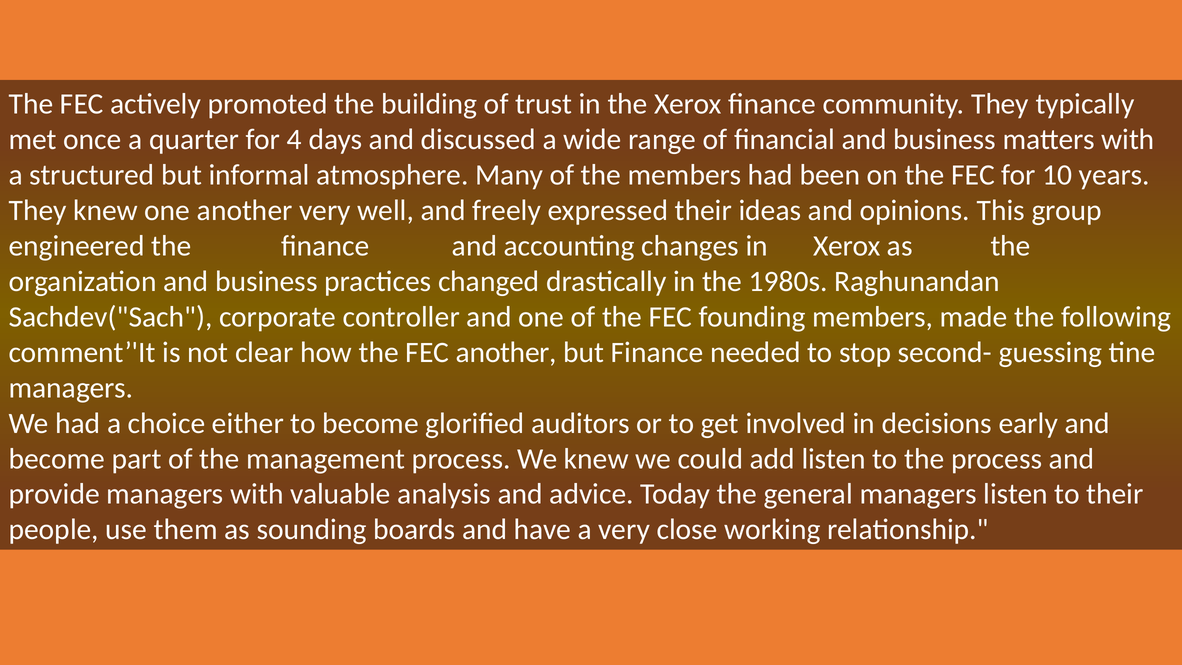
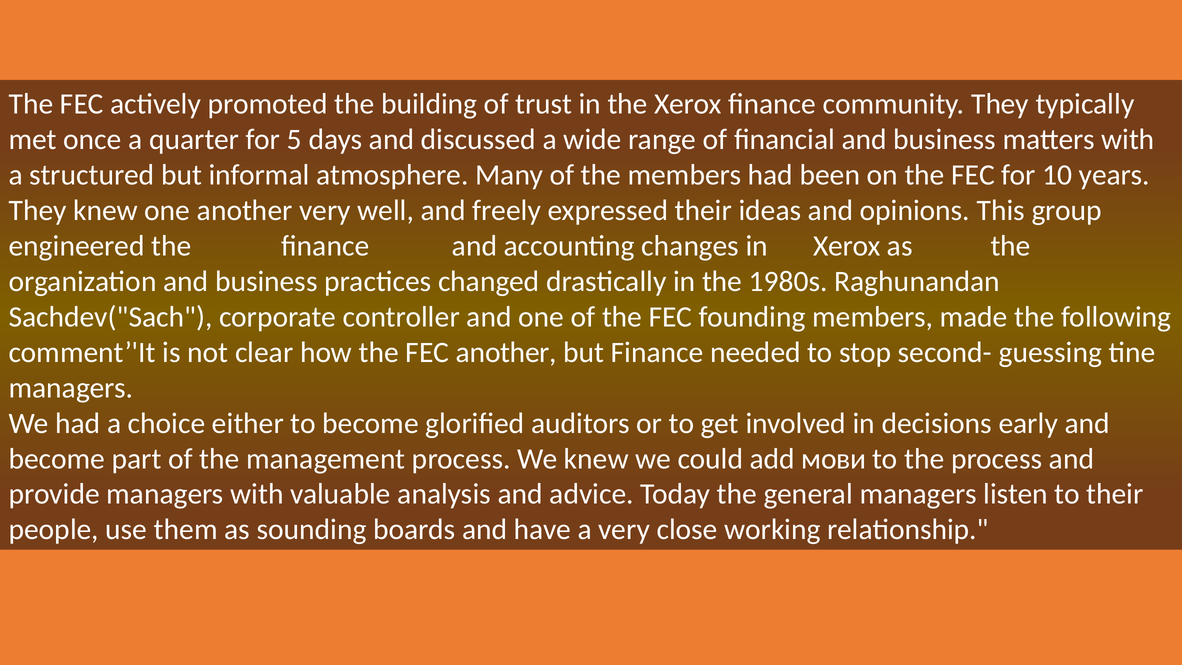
4: 4 -> 5 (294, 140)
add listen: listen -> мови (834, 459)
